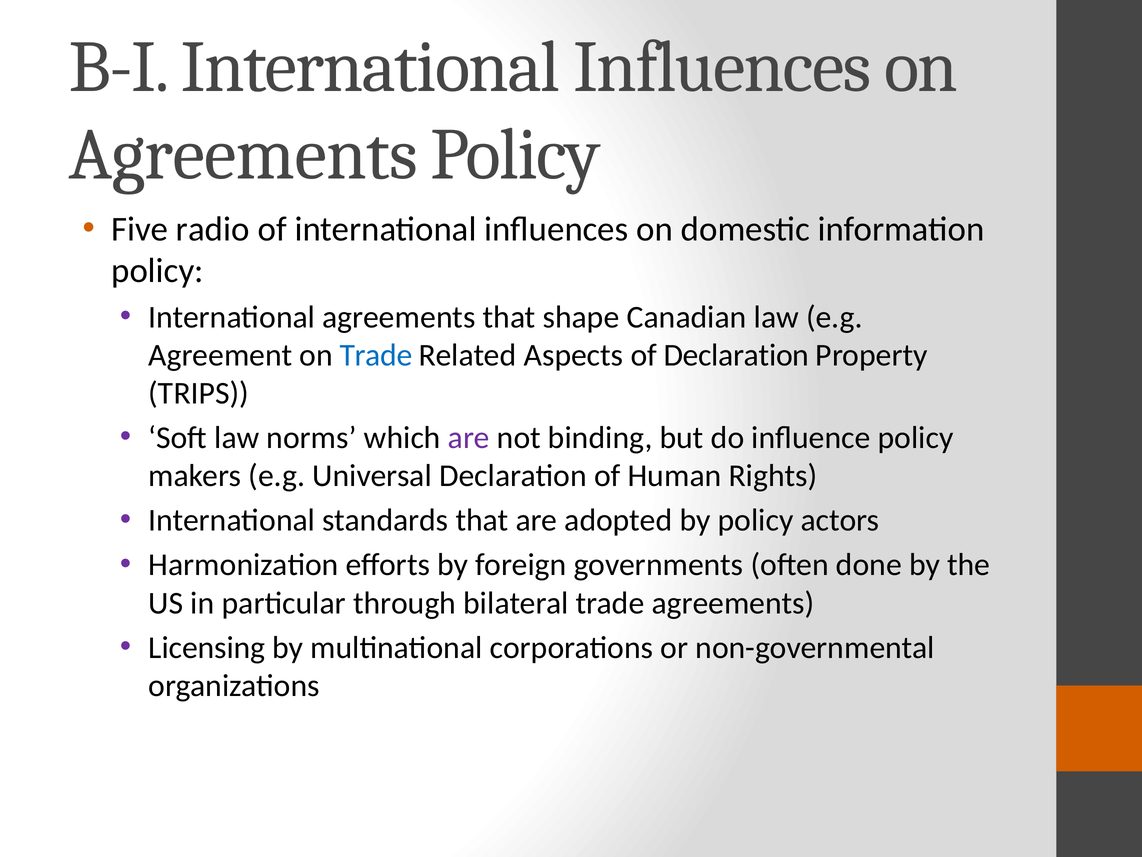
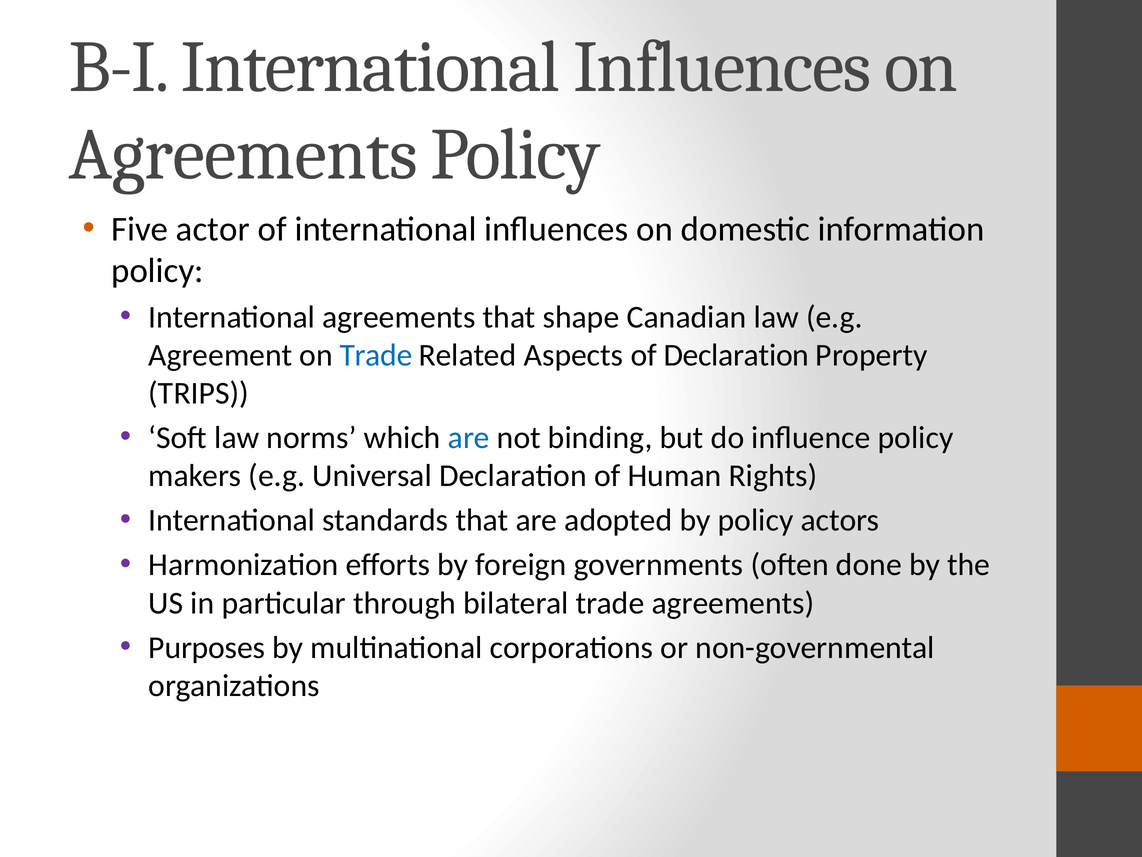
radio: radio -> actor (213, 229)
are colour: purple -> blue (469, 438)
Licensing: Licensing -> Purposes (207, 647)
